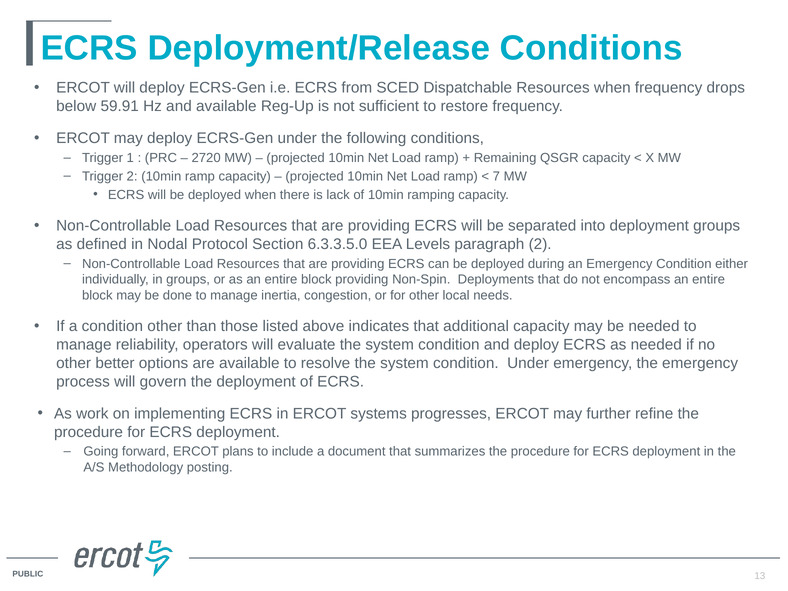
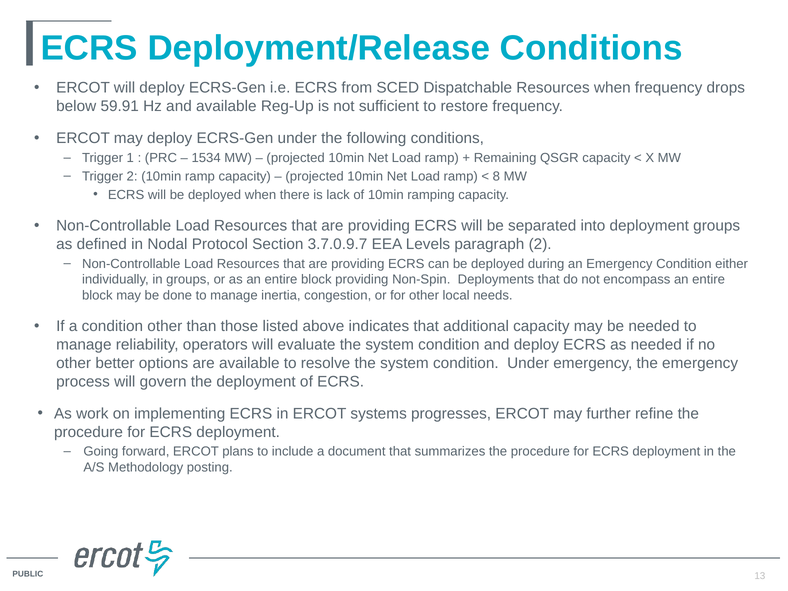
2720: 2720 -> 1534 (206, 158)
7: 7 -> 8 (496, 176)
6.3.3.5.0: 6.3.3.5.0 -> 3.7.0.9.7 (338, 244)
